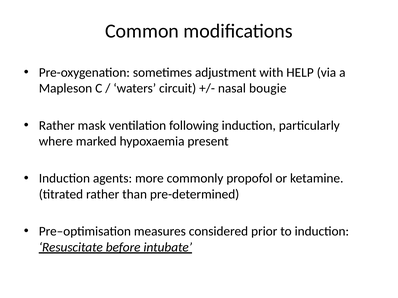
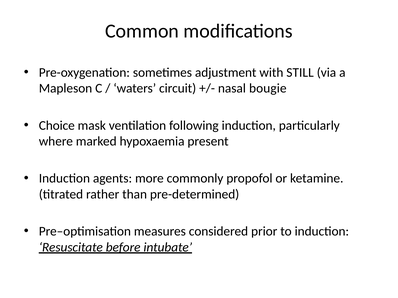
HELP: HELP -> STILL (300, 73)
Rather: Rather -> Choice (57, 126)
